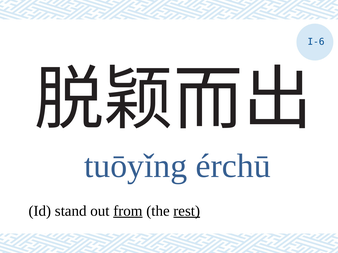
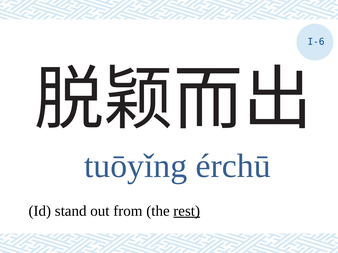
from underline: present -> none (128, 211)
